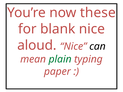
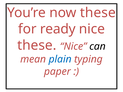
blank: blank -> ready (58, 29)
aloud: aloud -> these (37, 45)
plain colour: green -> blue (60, 59)
